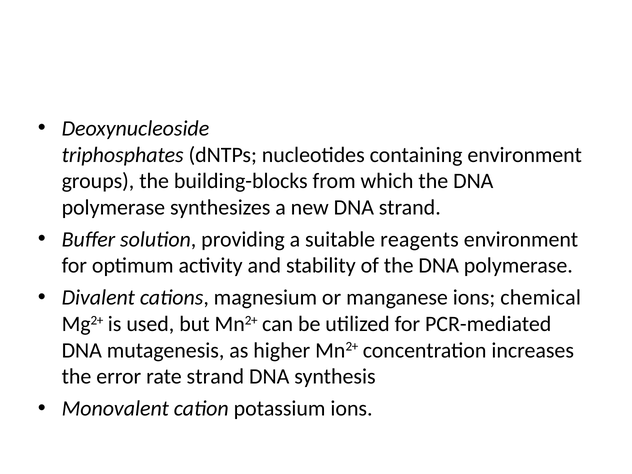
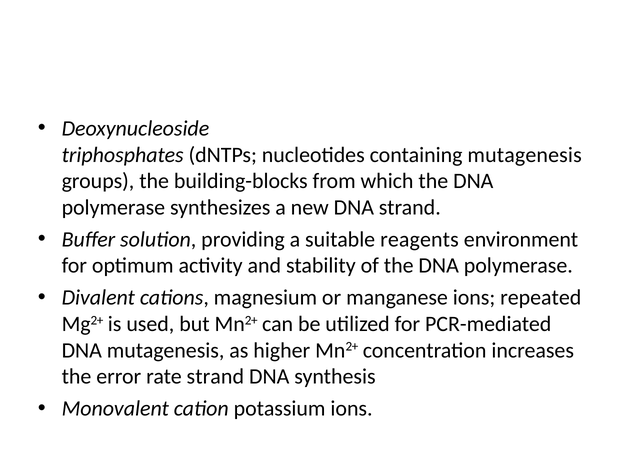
containing environment: environment -> mutagenesis (525, 155)
chemical: chemical -> repeated (541, 298)
